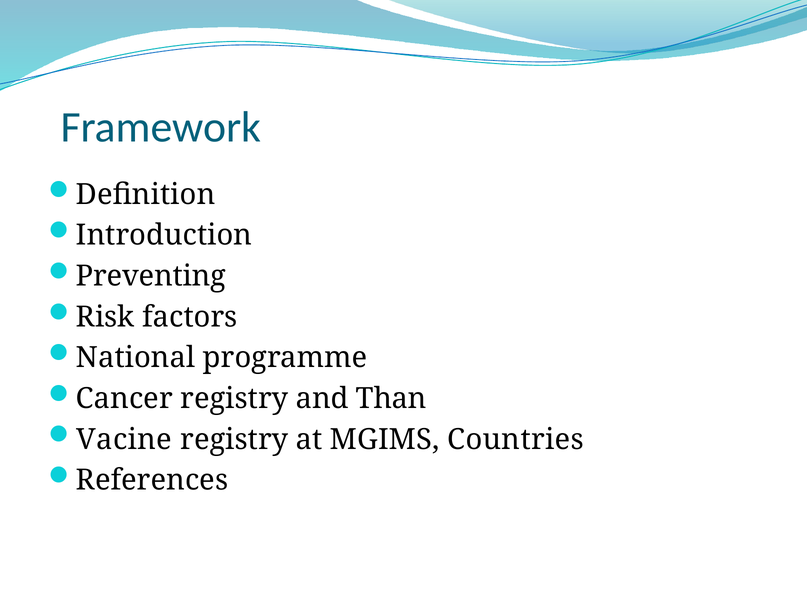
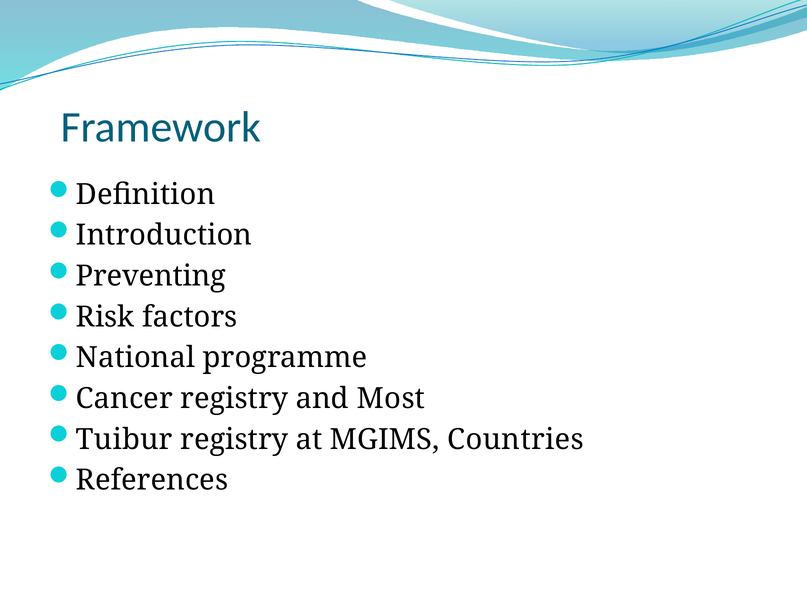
Than: Than -> Most (391, 398)
Vacine: Vacine -> Tuibur (124, 439)
